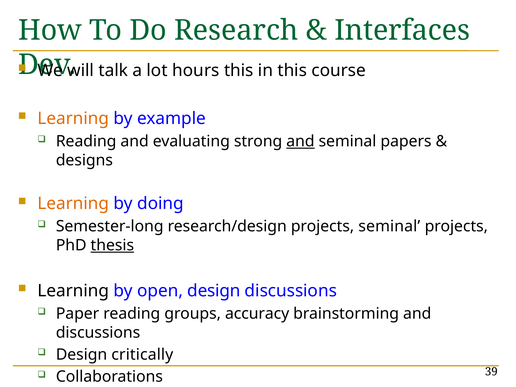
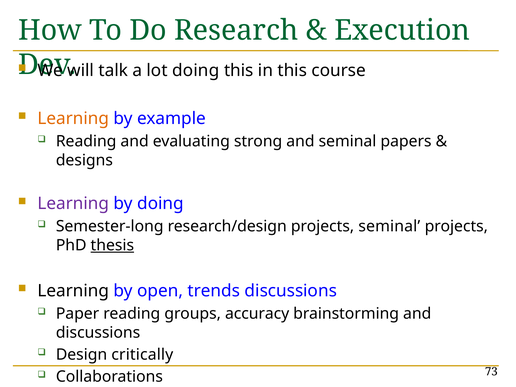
Interfaces: Interfaces -> Execution (402, 30)
lot hours: hours -> doing (196, 70)
and underline: present -> none (300, 141)
Learning colour: orange -> purple (73, 204)
open design: design -> trends (214, 291)
39: 39 -> 73 (491, 372)
